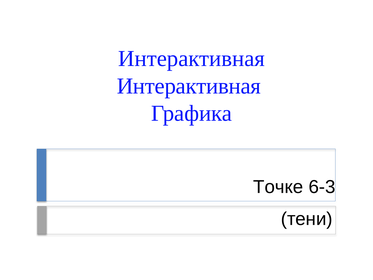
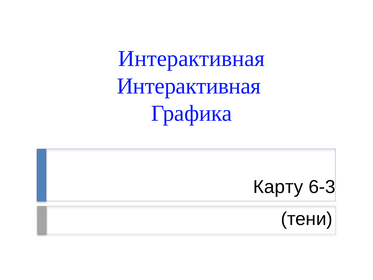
Точке: Точке -> Карту (278, 187)
